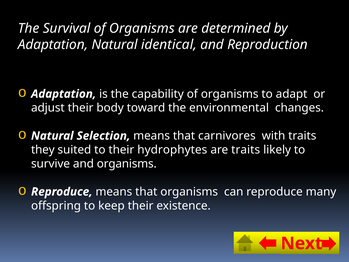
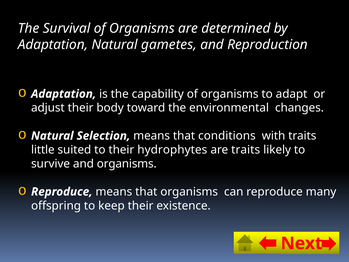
identical: identical -> gametes (169, 45)
carnivores: carnivores -> conditions (227, 136)
they: they -> little (43, 150)
